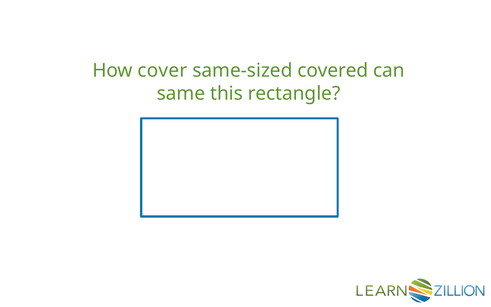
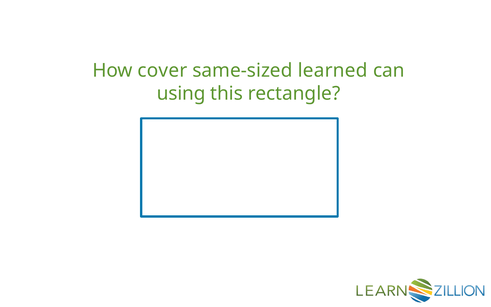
covered: covered -> learned (333, 70)
same: same -> using (181, 93)
